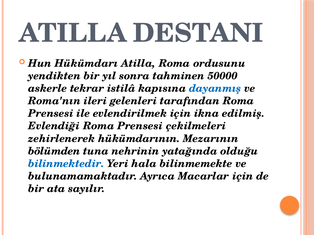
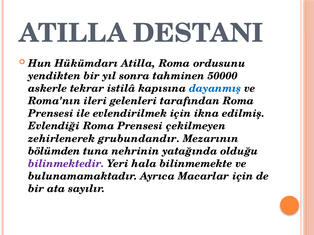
çekilmeleri: çekilmeleri -> çekilmeyen (196, 126)
hükümdarının: hükümdarının -> grubundandır (139, 139)
bilinmektedir colour: blue -> purple (66, 164)
